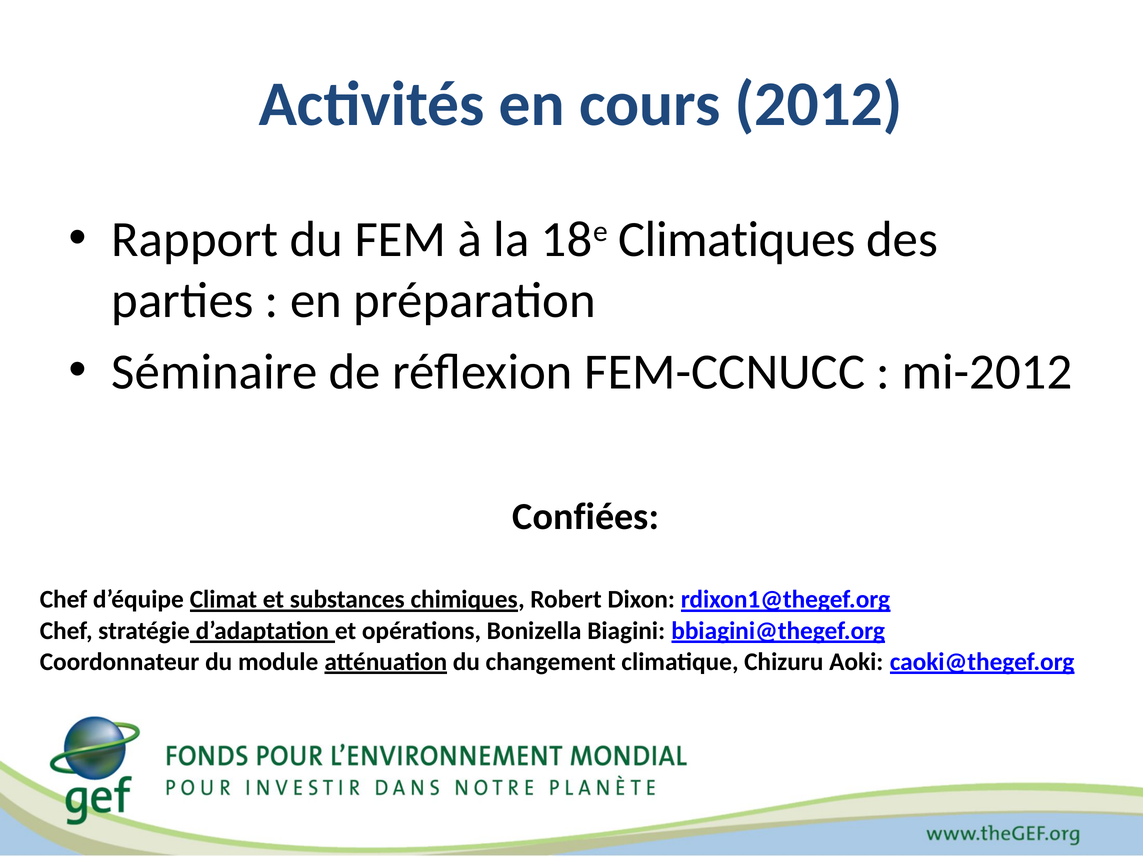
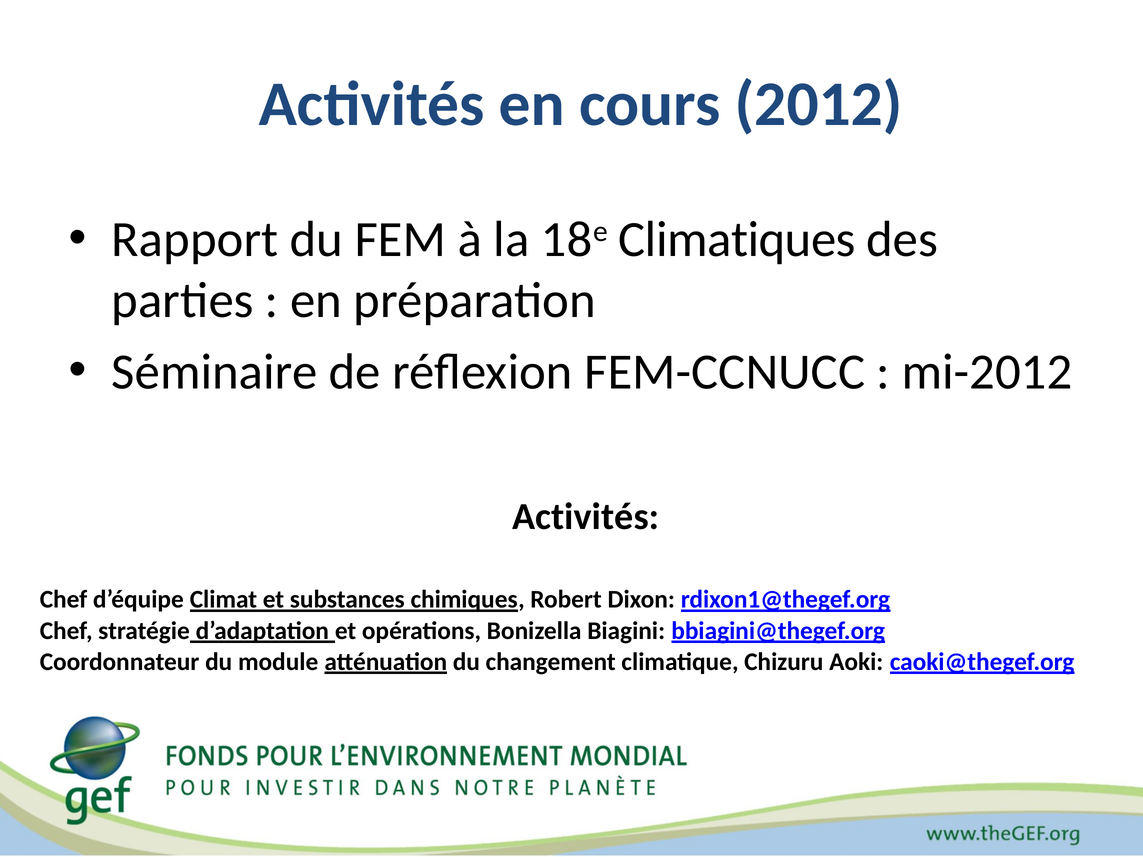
Confiées: Confiées -> Activités (586, 517)
